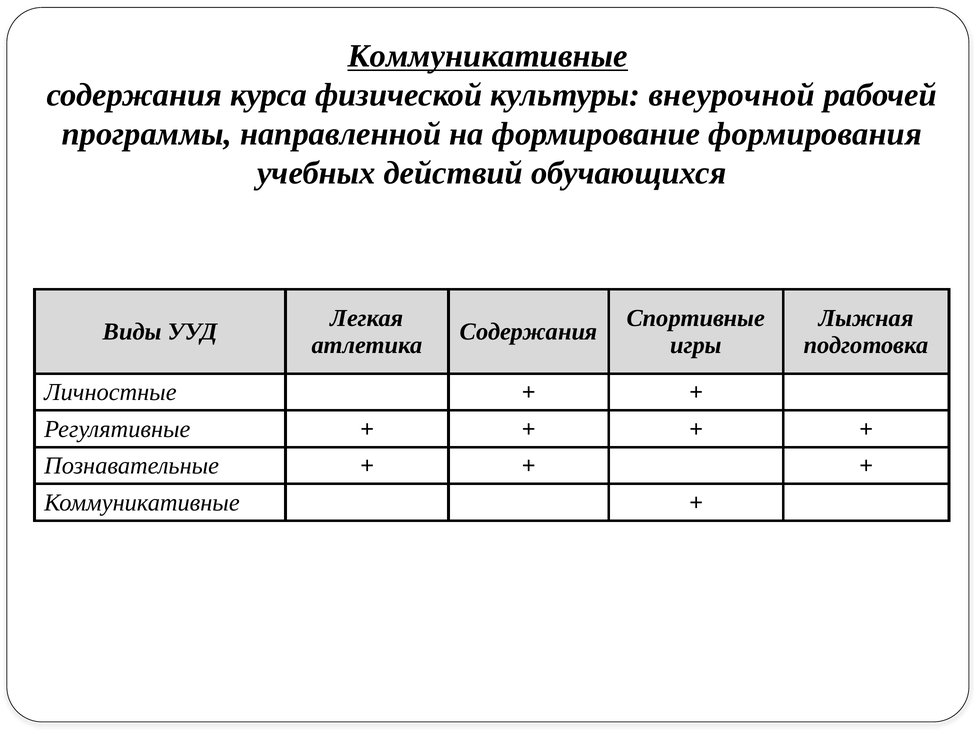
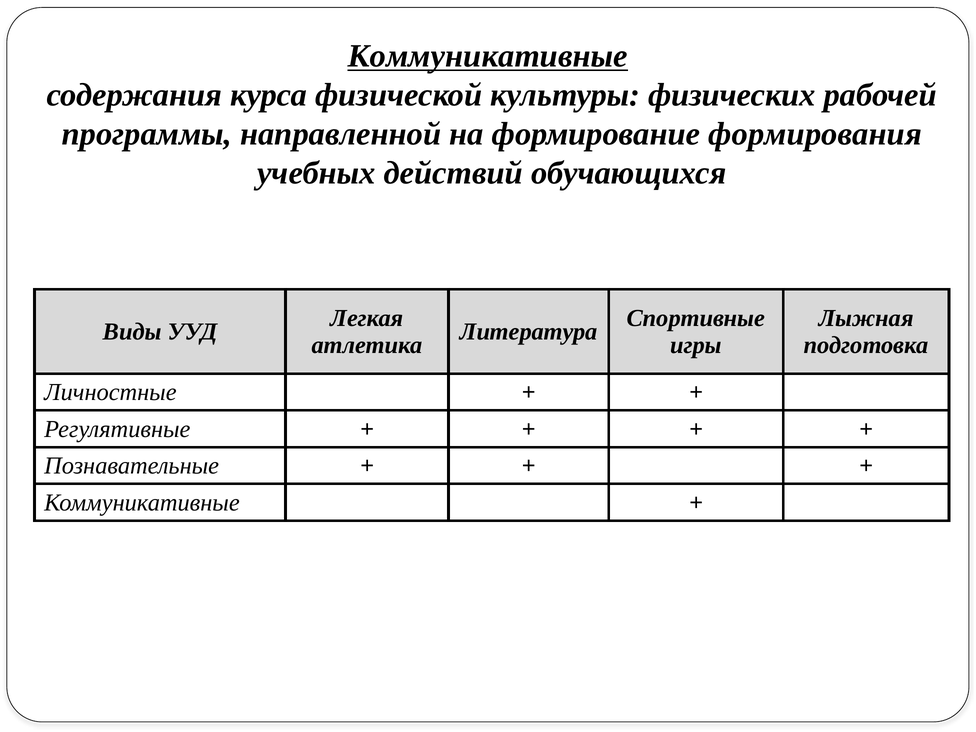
внеурочной: внеурочной -> физических (732, 95)
Содержания: Содержания -> Литература (529, 332)
